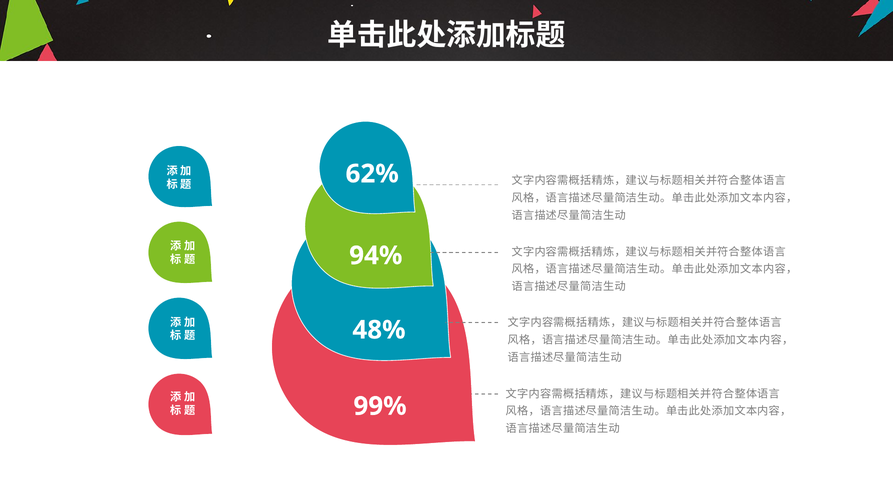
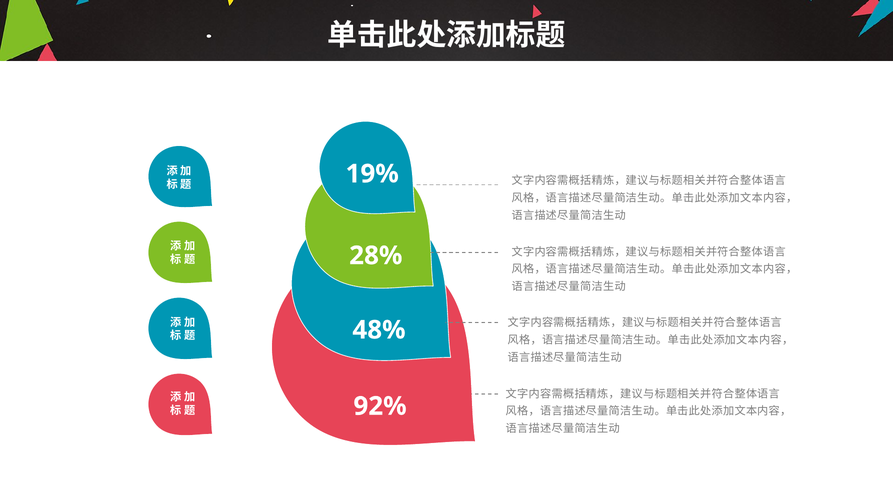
62%: 62% -> 19% (372, 174)
94%: 94% -> 28% (376, 256)
99%: 99% -> 92% (380, 406)
